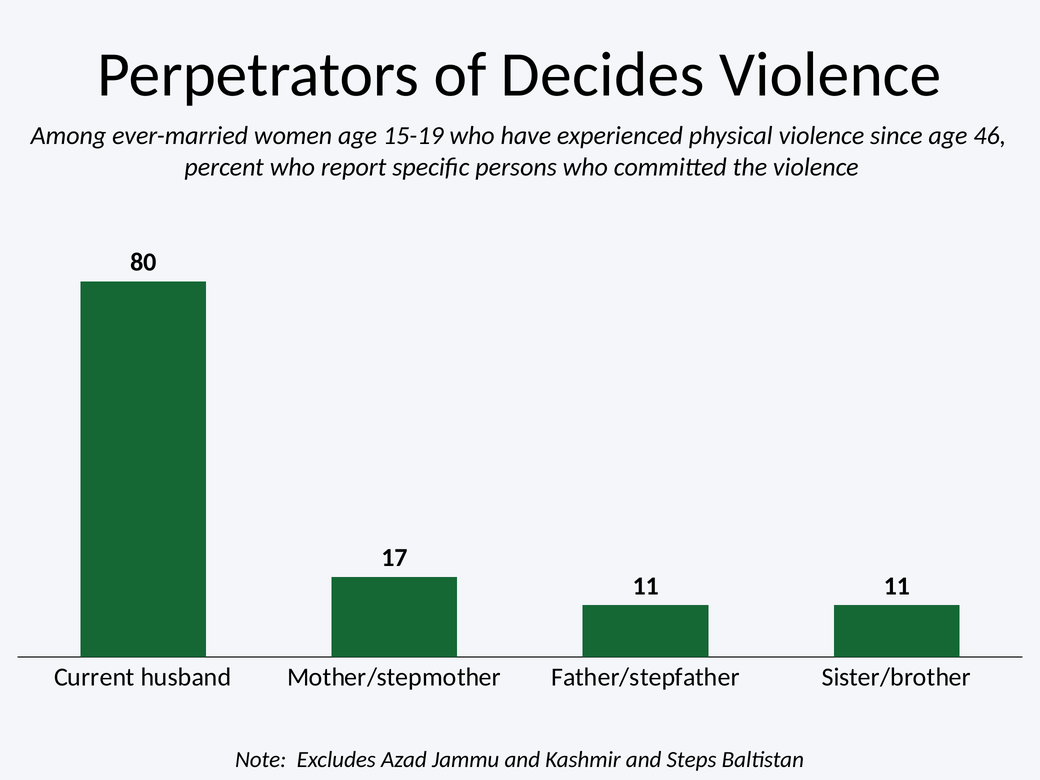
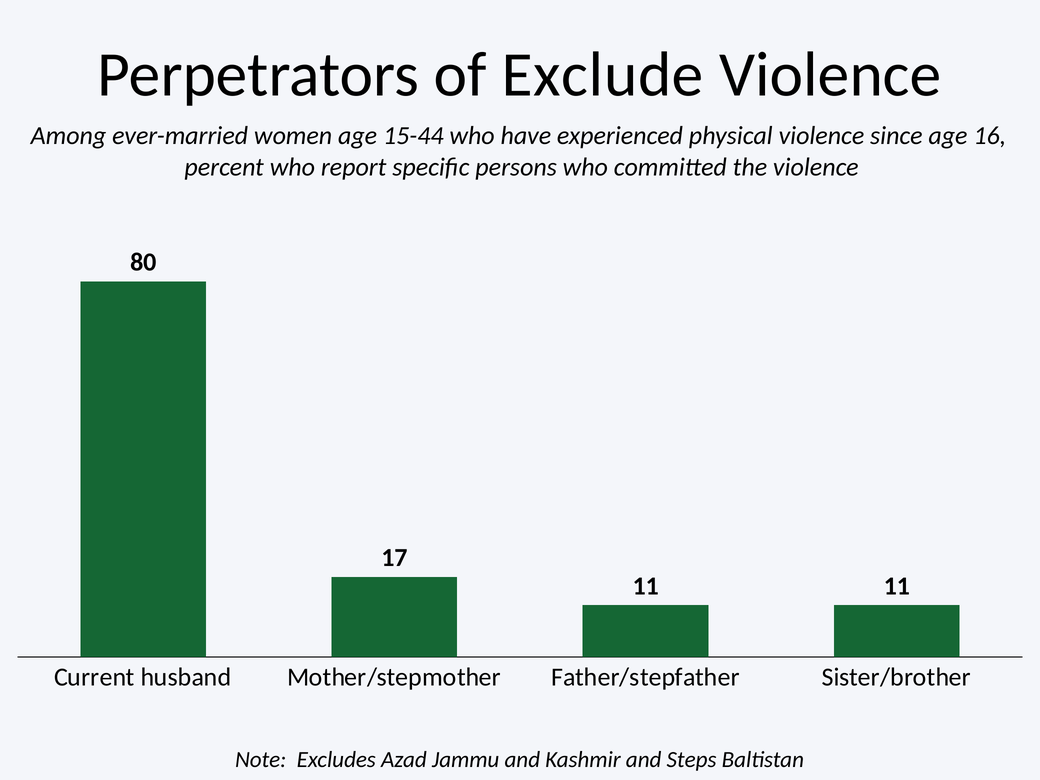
Decides: Decides -> Exclude (603, 75)
15-19: 15-19 -> 15-44 (413, 136)
46: 46 -> 16 (990, 136)
